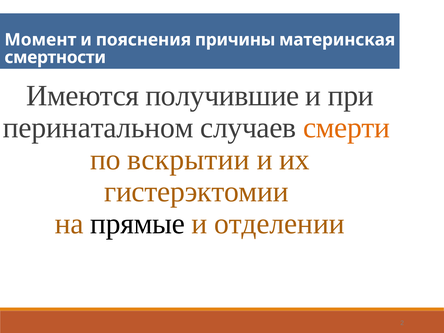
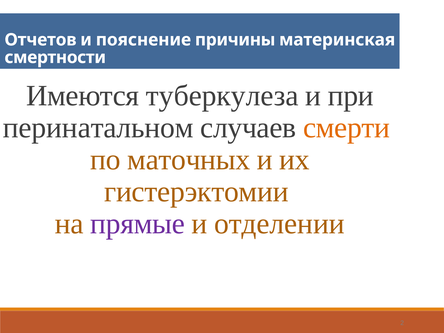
Момент: Момент -> Отчетов (41, 40)
пояснения: пояснения -> пояснение (143, 40)
получившие: получившие -> туберкулеза (222, 96)
вскрытии: вскрытии -> маточных (189, 160)
прямые colour: black -> purple (138, 224)
